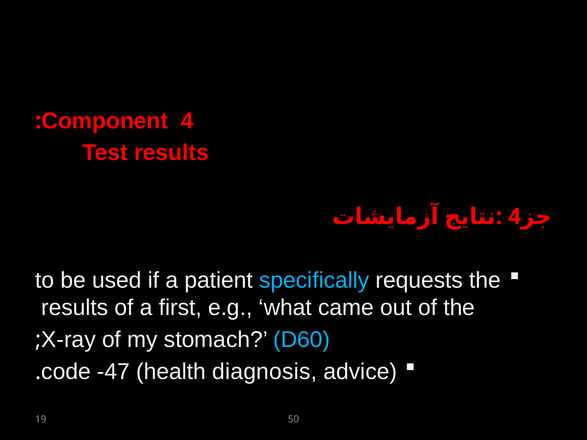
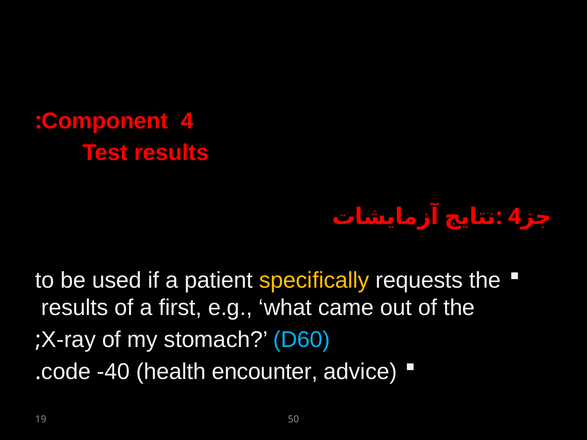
specifically colour: light blue -> yellow (314, 281)
-47: -47 -> -40 (113, 372)
diagnosis: diagnosis -> encounter (265, 372)
